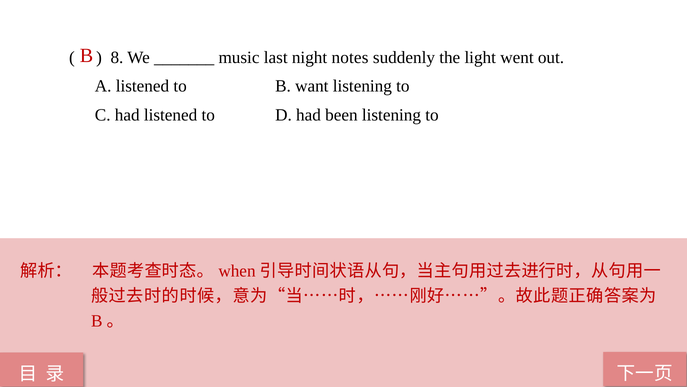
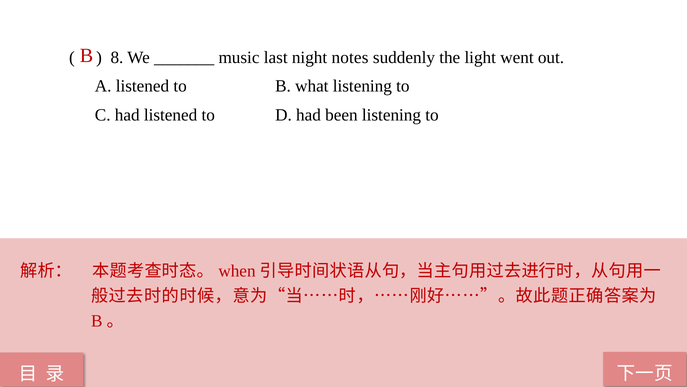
want: want -> what (312, 86)
